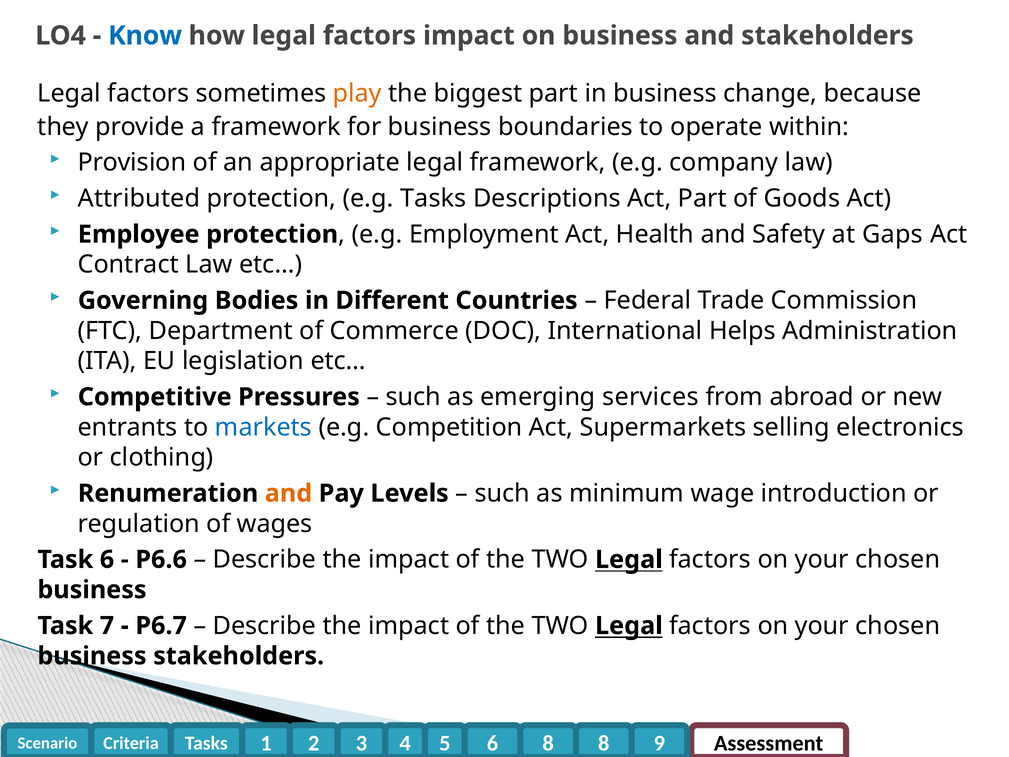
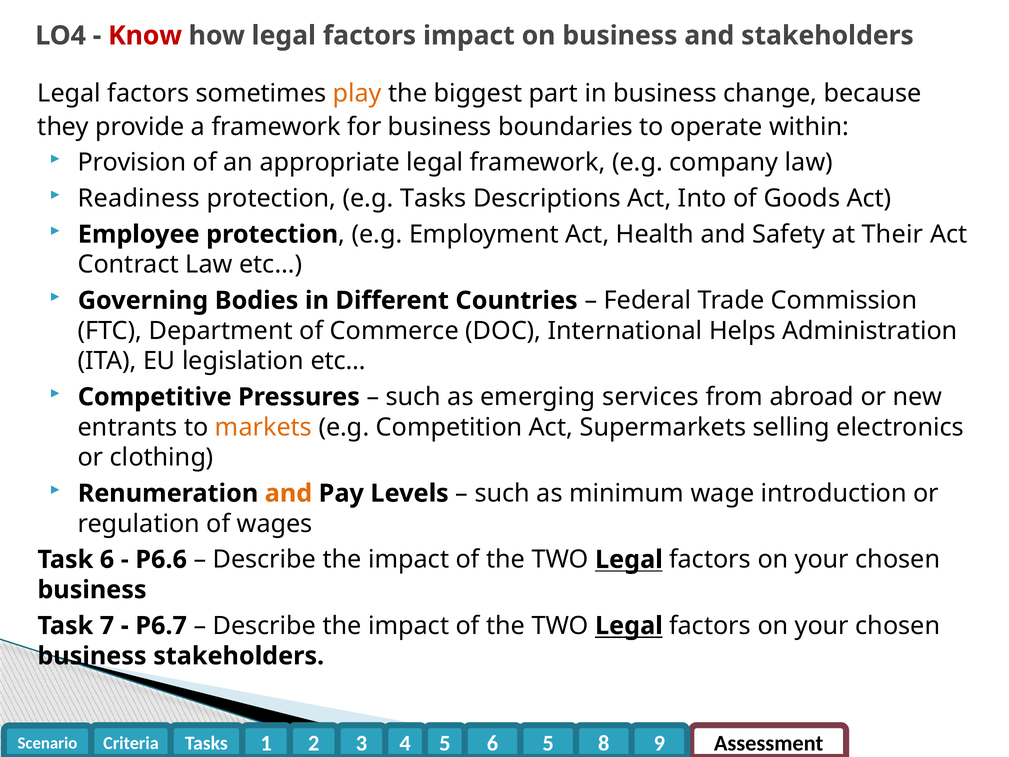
Know colour: blue -> red (145, 36)
Attributed: Attributed -> Readiness (139, 198)
Act Part: Part -> Into (702, 198)
Gaps: Gaps -> Their (893, 234)
markets colour: blue -> orange (263, 427)
6 8: 8 -> 5 (548, 743)
